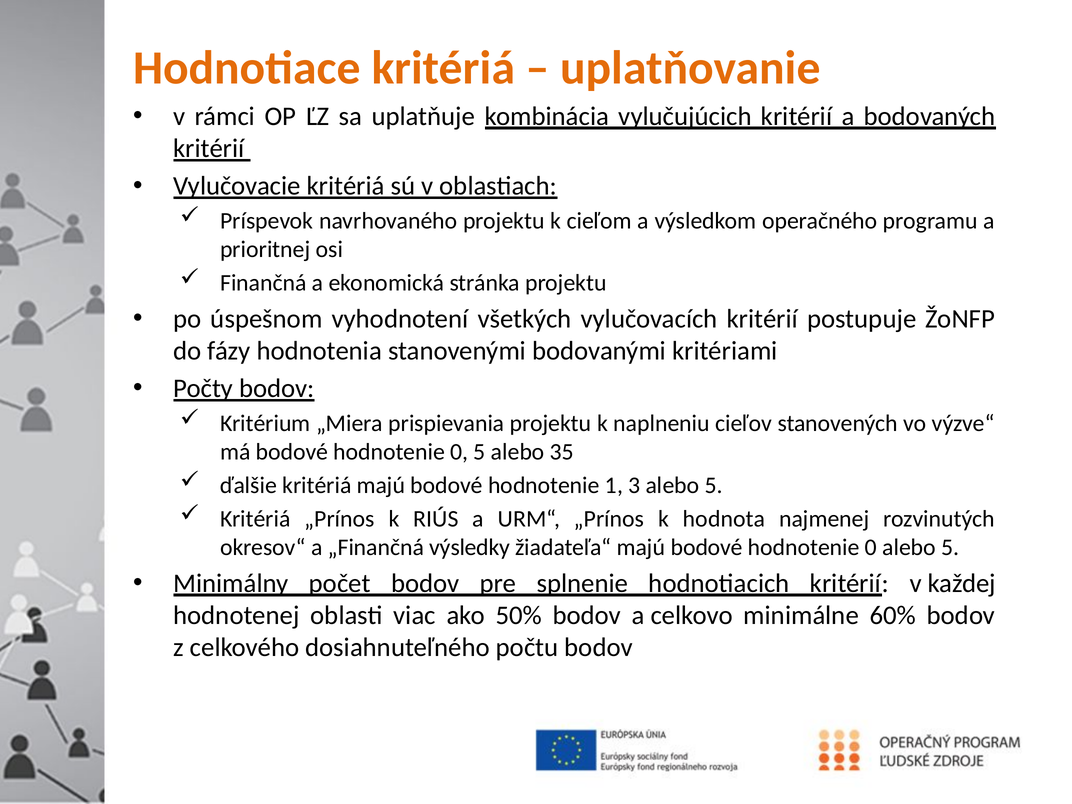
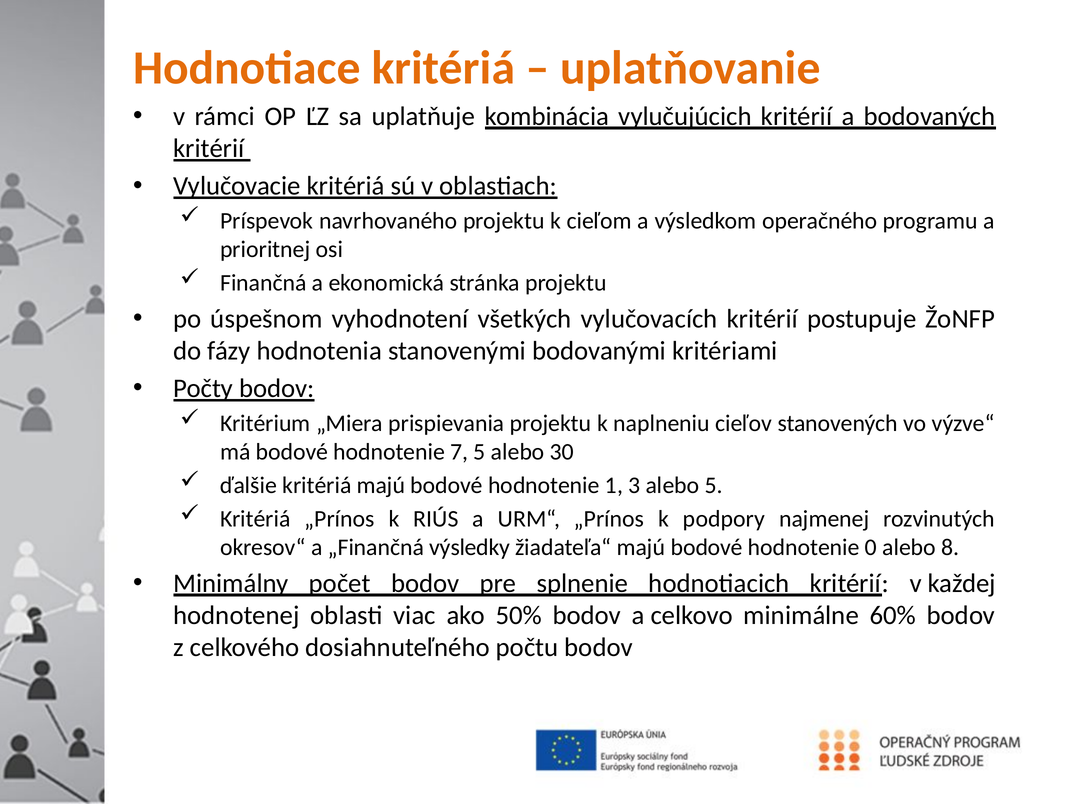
má bodové hodnotenie 0: 0 -> 7 (459, 452)
35: 35 -> 30 (562, 452)
hodnota: hodnota -> podpory (724, 519)
0 alebo 5: 5 -> 8 (950, 547)
